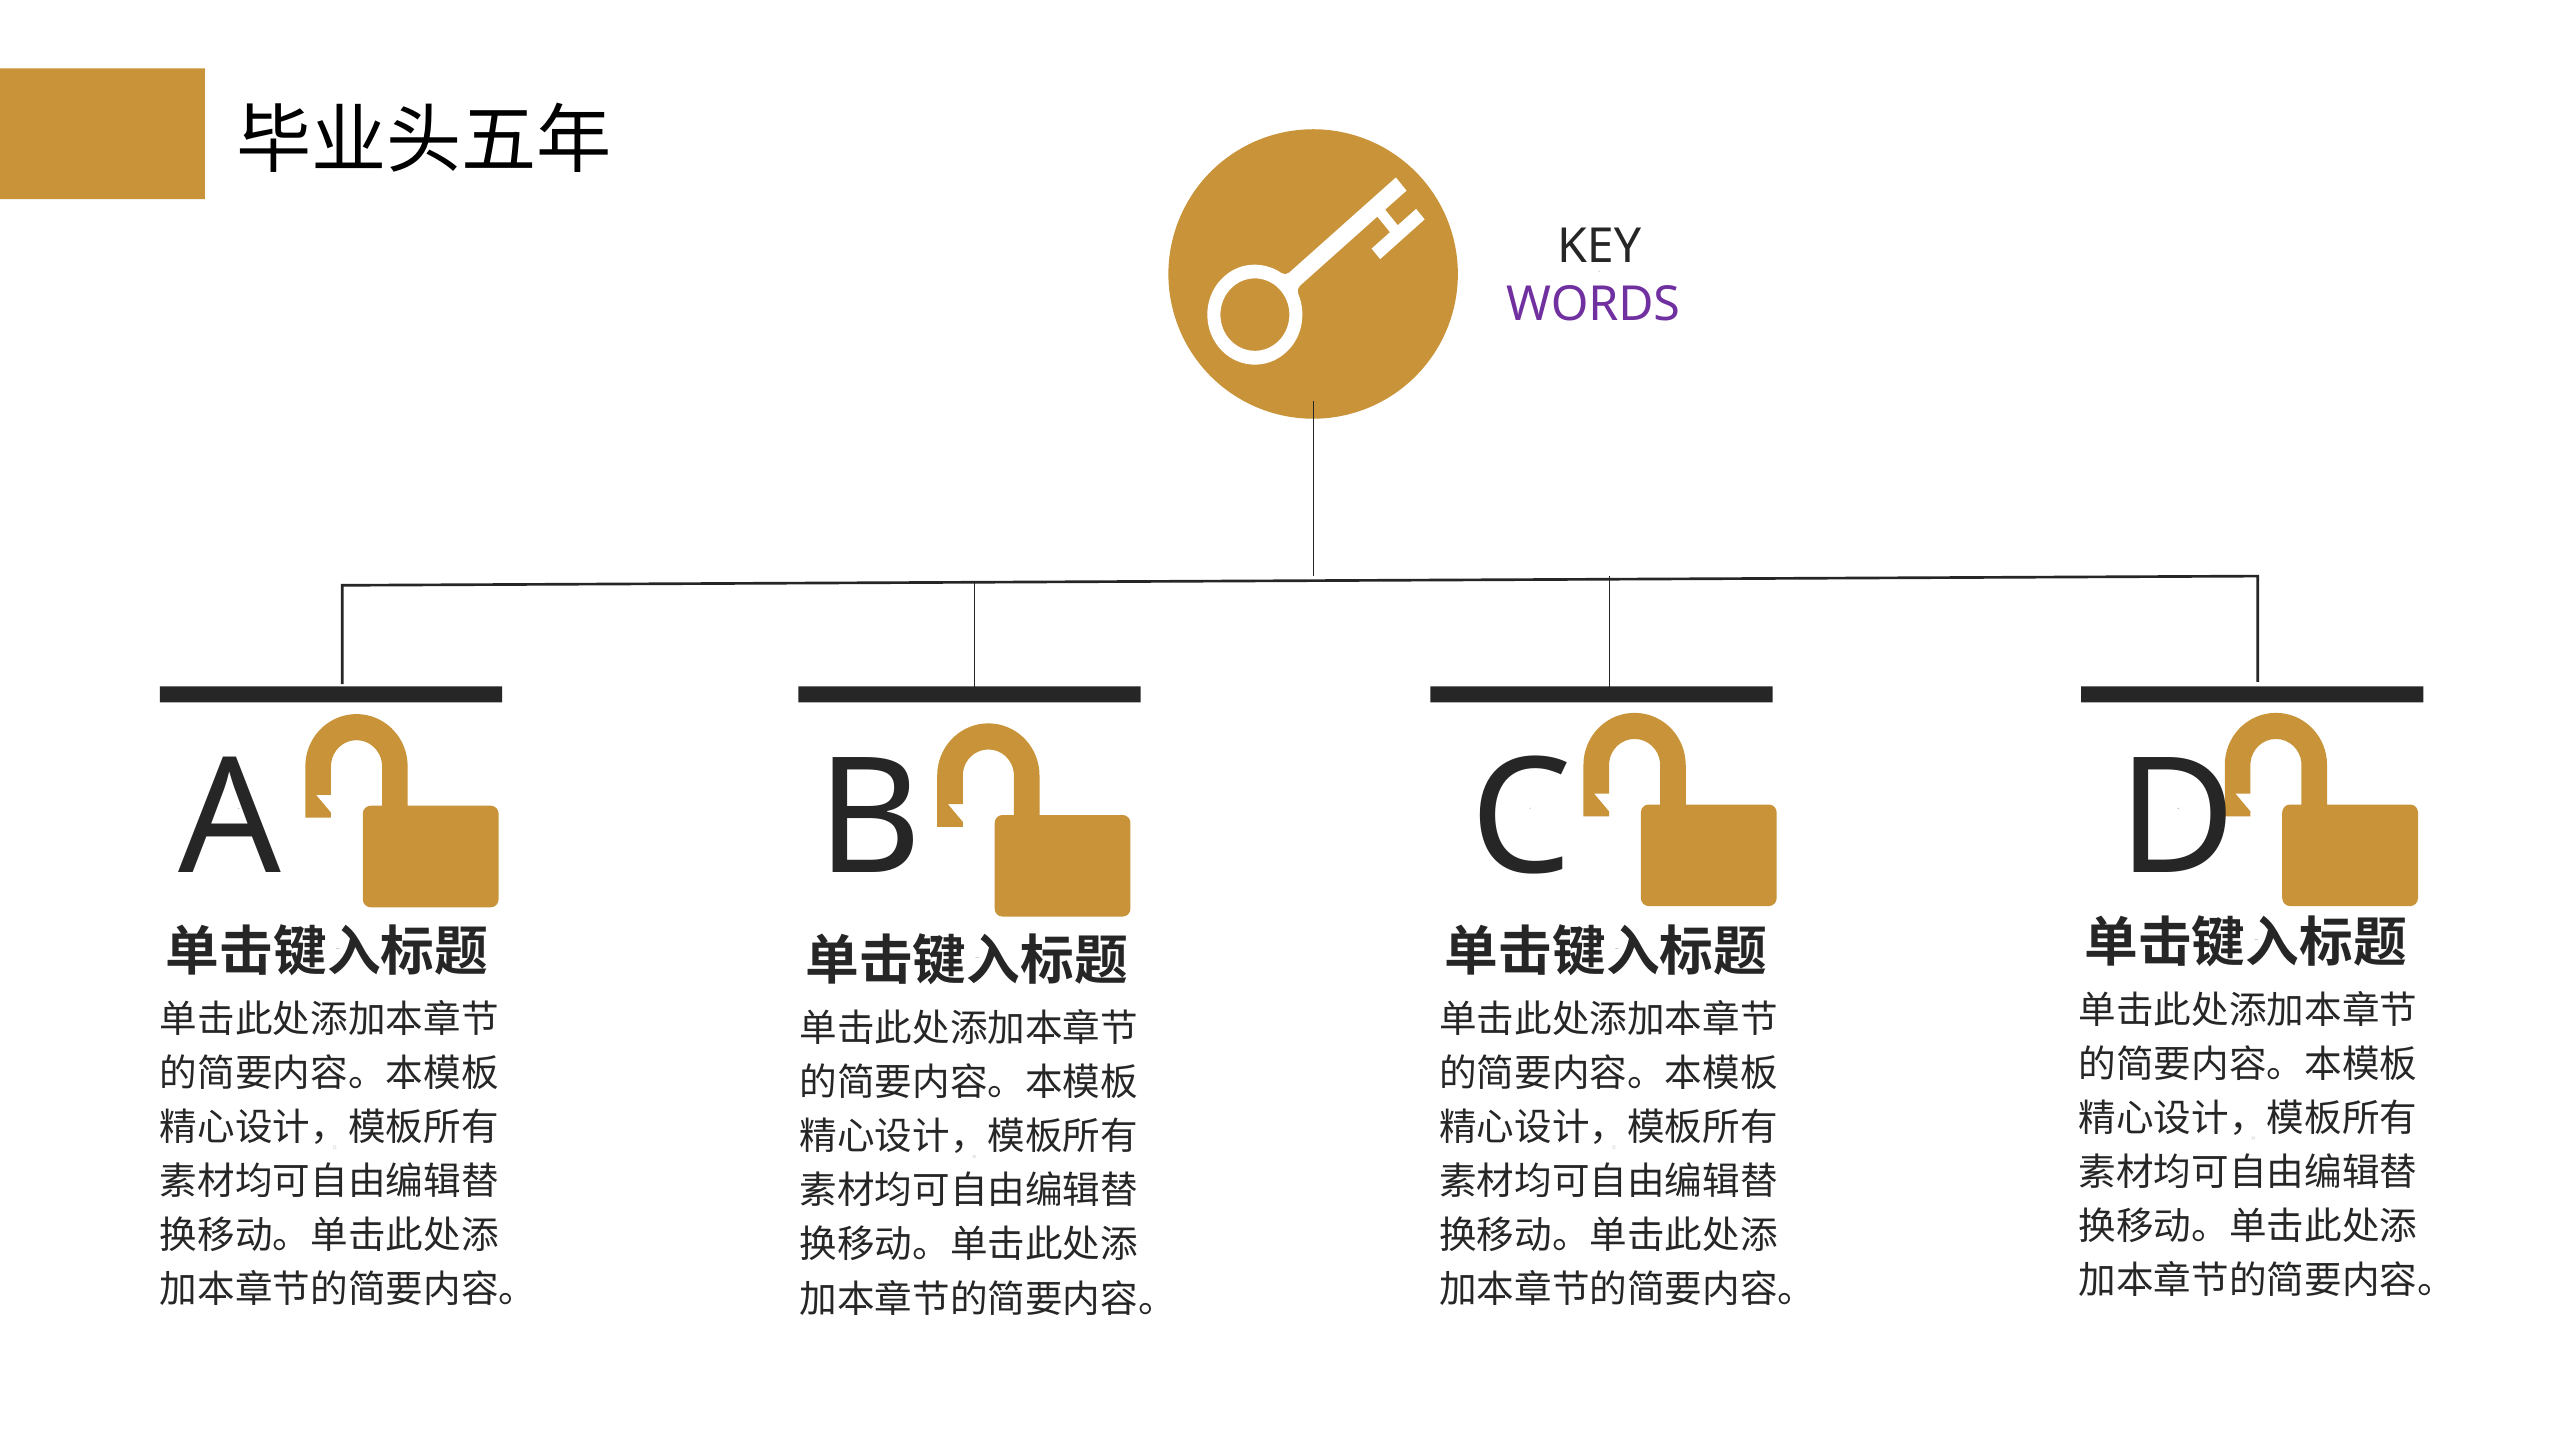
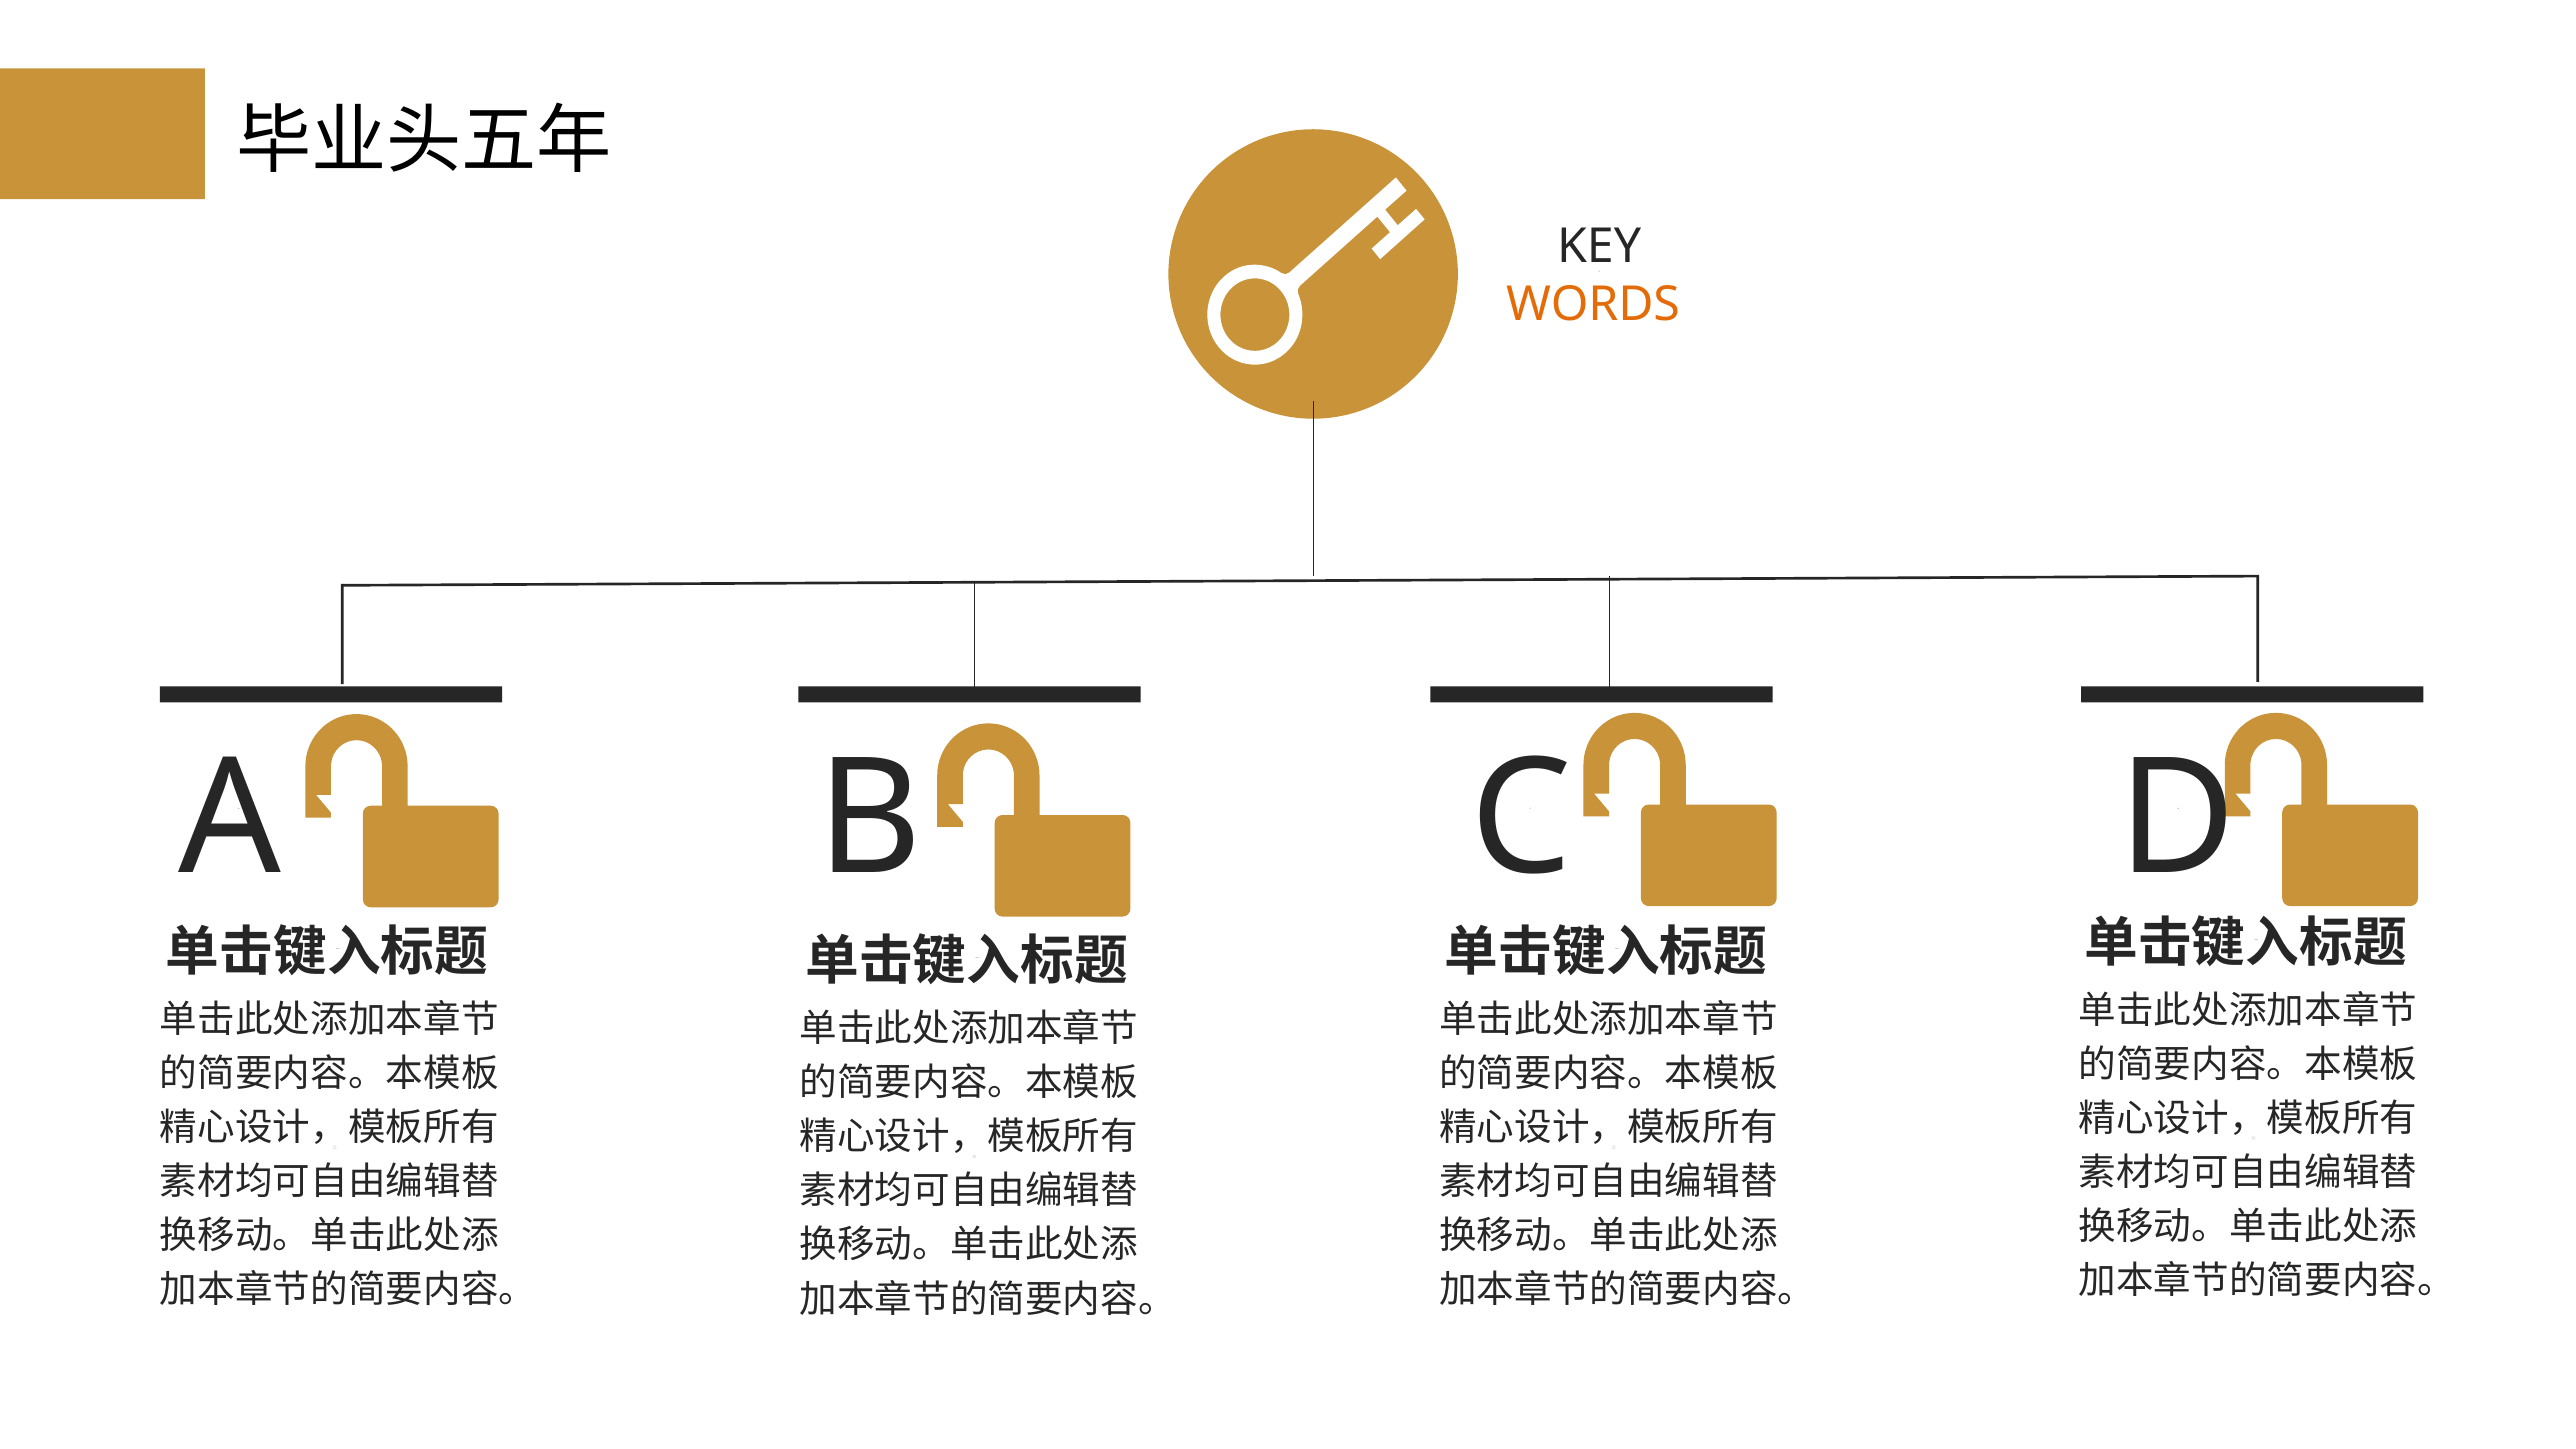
WORDS colour: purple -> orange (1593, 304)
